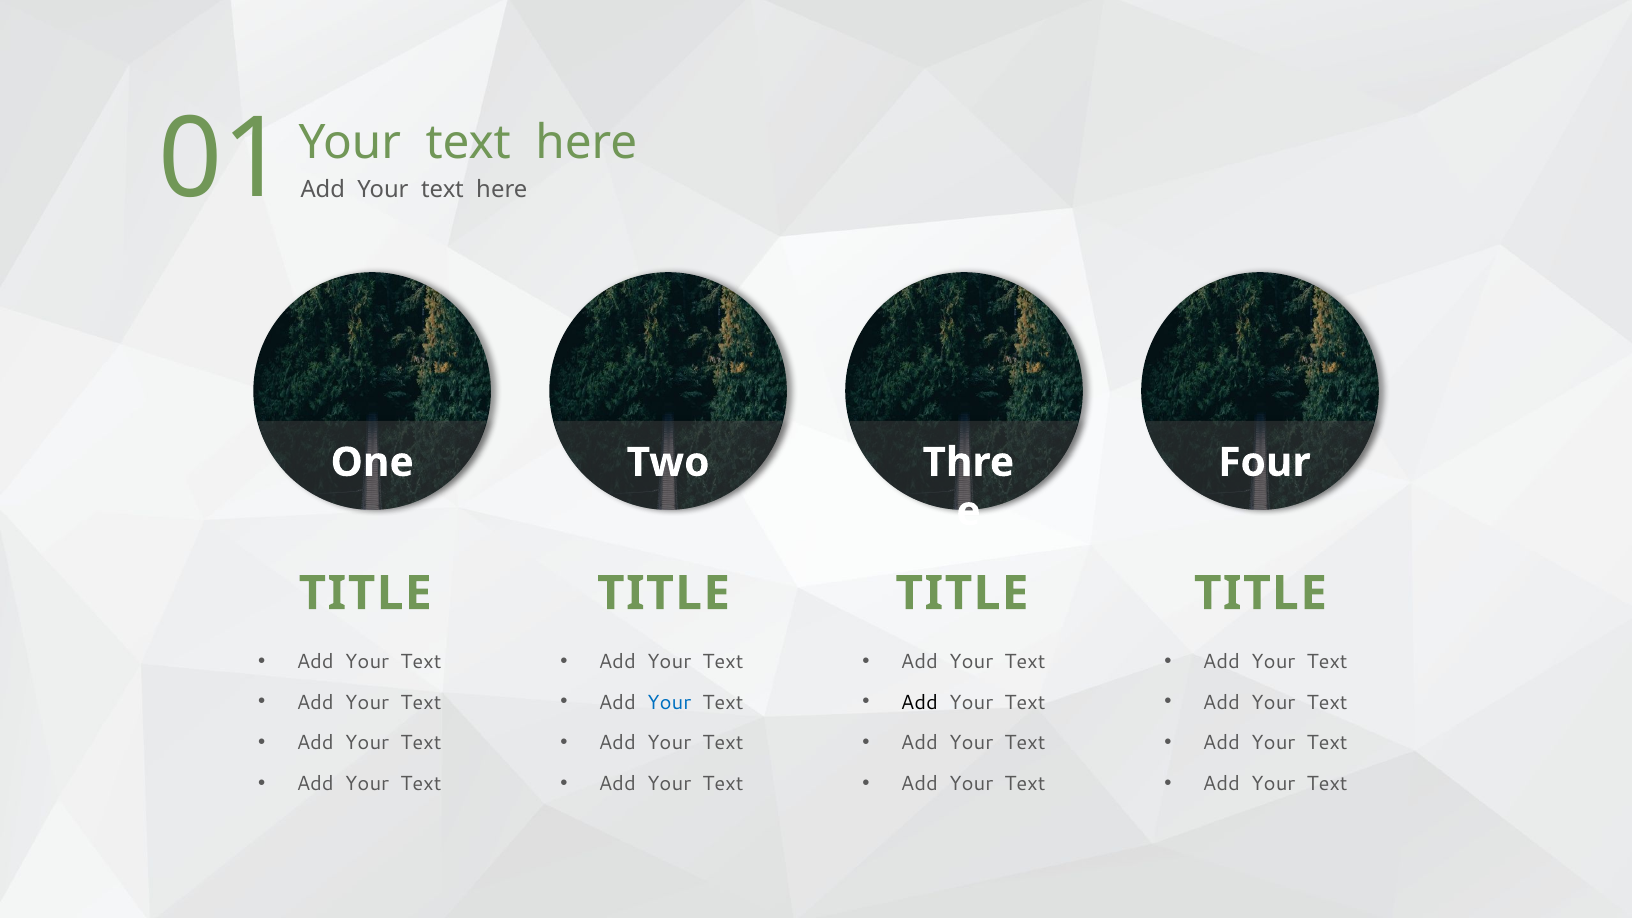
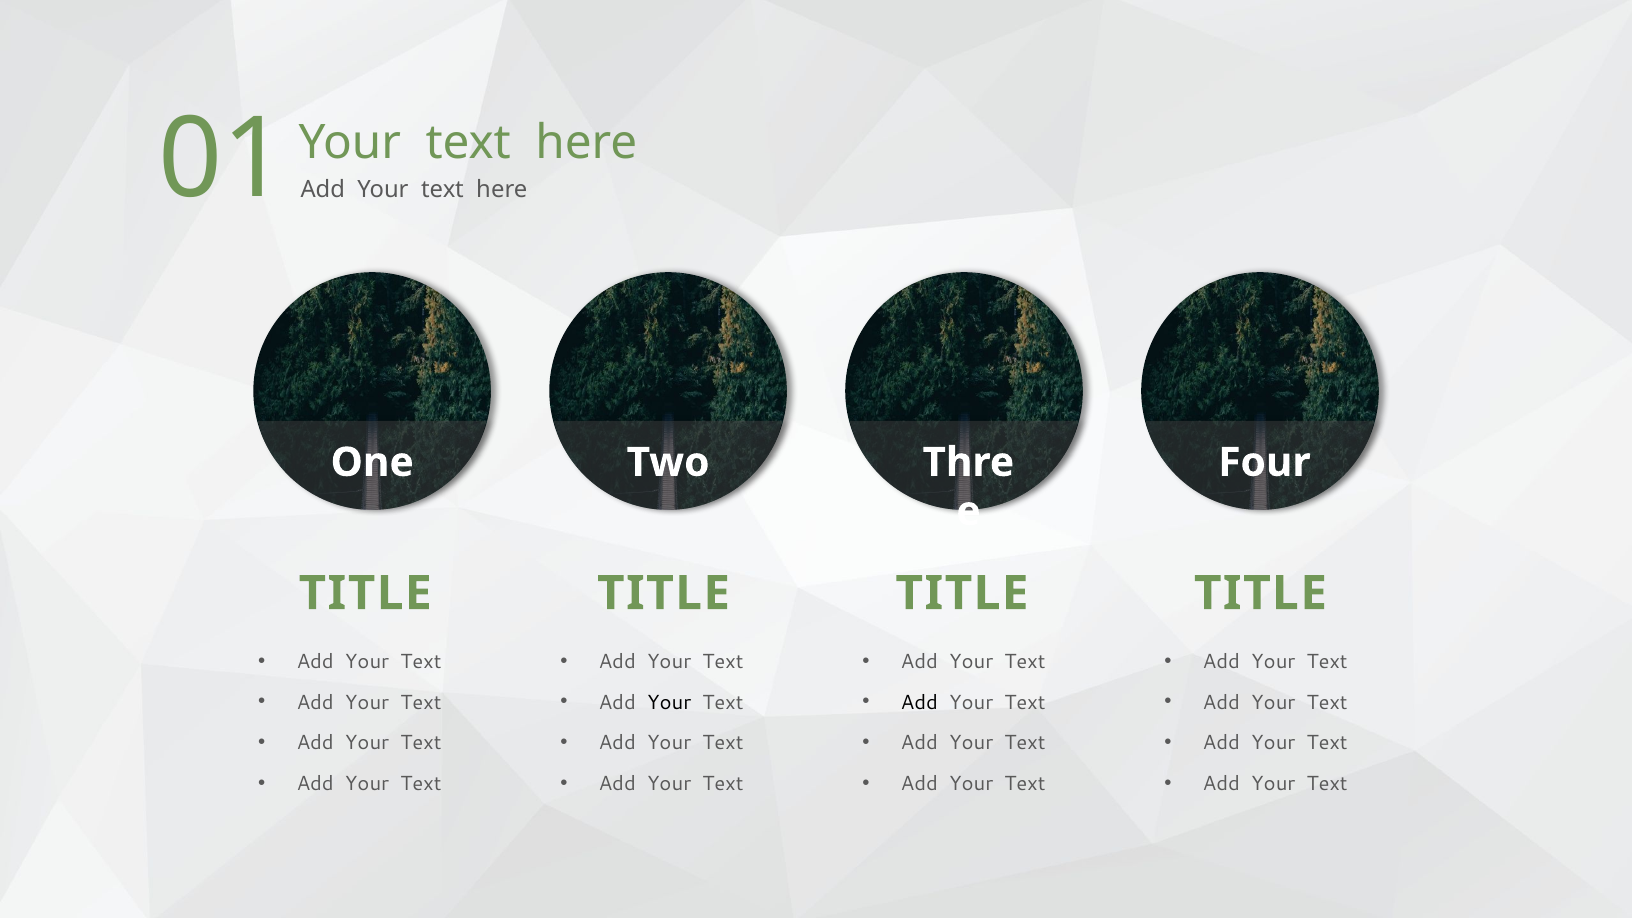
Your colour: blue -> black (669, 702)
